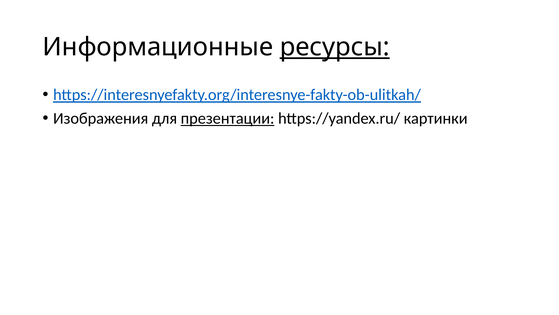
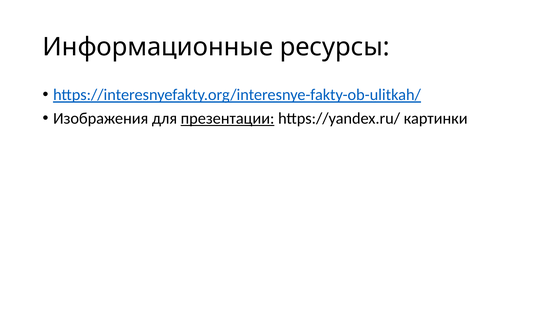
ресурсы underline: present -> none (335, 47)
